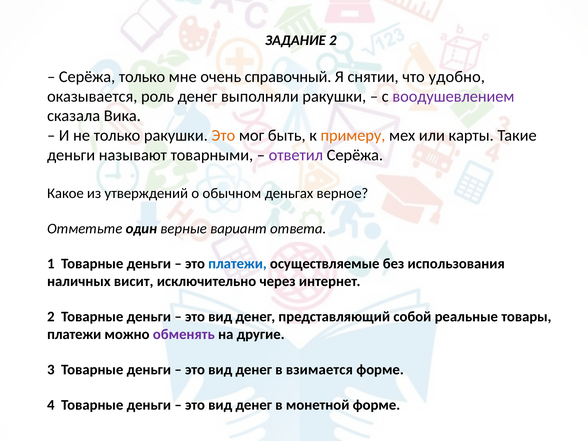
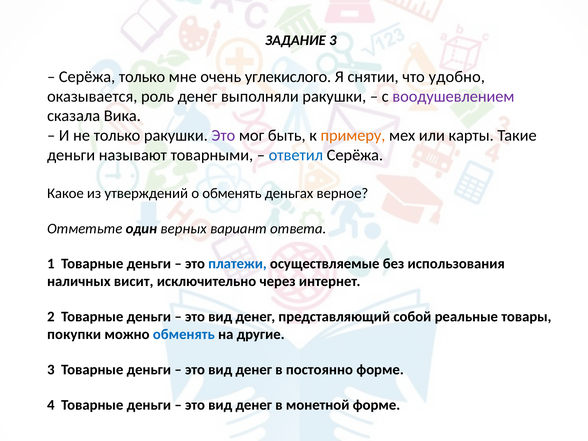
ЗАДАНИЕ 2: 2 -> 3 (333, 40)
справочный: справочный -> углекислого (288, 77)
Это colour: orange -> purple (223, 135)
ответил colour: purple -> blue (296, 155)
о обычном: обычном -> обменять (232, 193)
верные: верные -> верных (184, 228)
платежи: платежи -> покупки (74, 334)
обменять colour: purple -> blue (184, 334)
взимается: взимается -> постоянно (319, 370)
